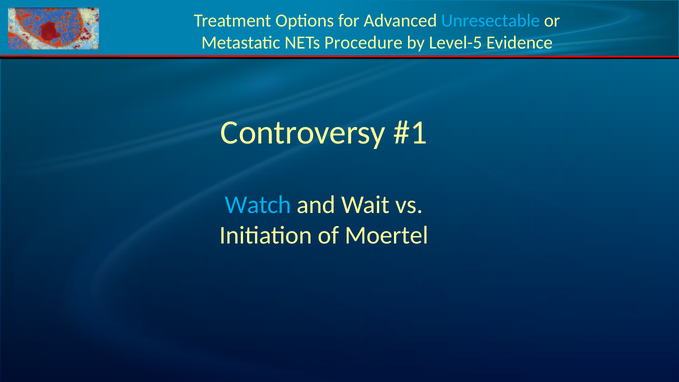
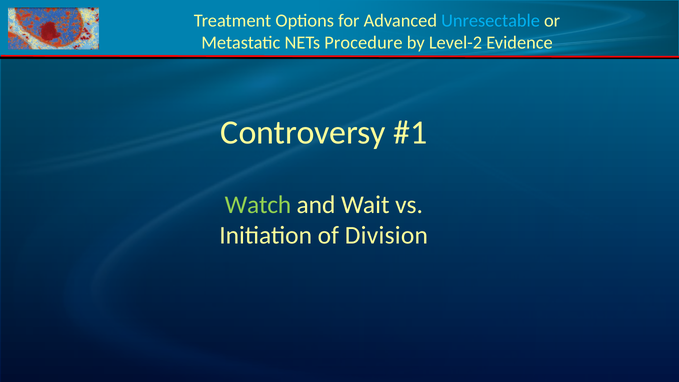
Level-5: Level-5 -> Level-2 (455, 42)
Watch colour: light blue -> light green (258, 205)
Moertel: Moertel -> Division (386, 235)
